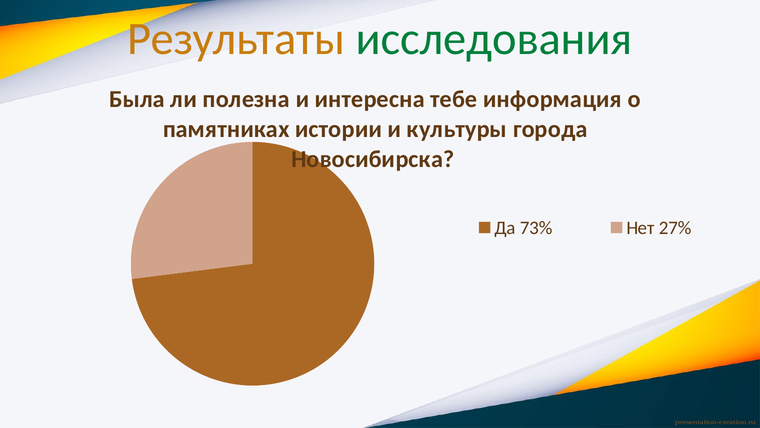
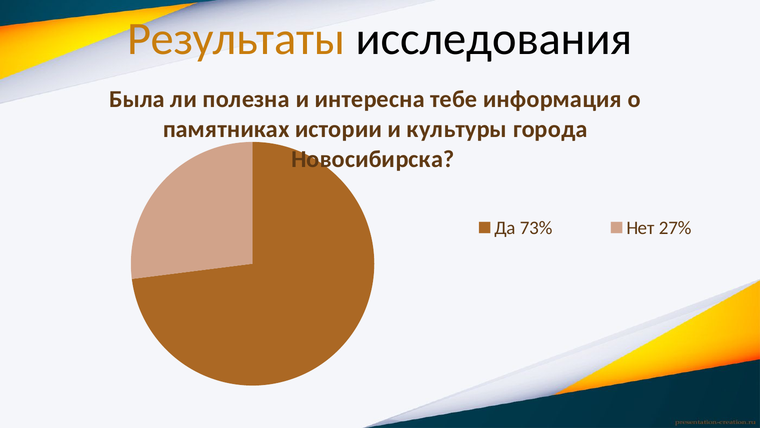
исследования colour: green -> black (494, 39)
